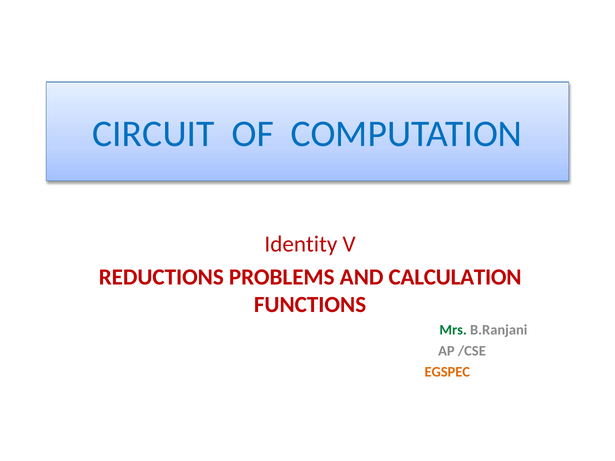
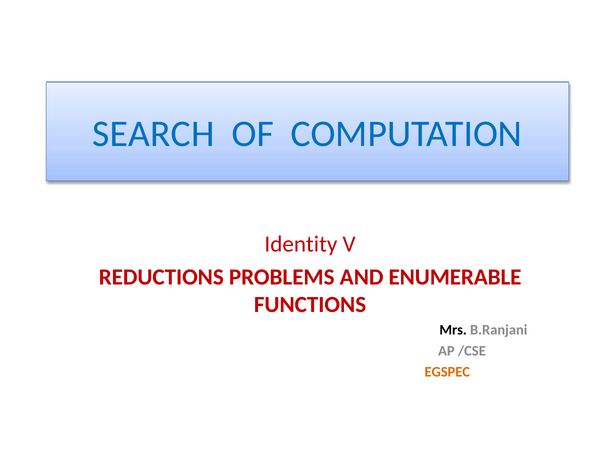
CIRCUIT: CIRCUIT -> SEARCH (153, 134)
CALCULATION: CALCULATION -> ENUMERABLE (455, 277)
Mrs colour: green -> black (453, 330)
